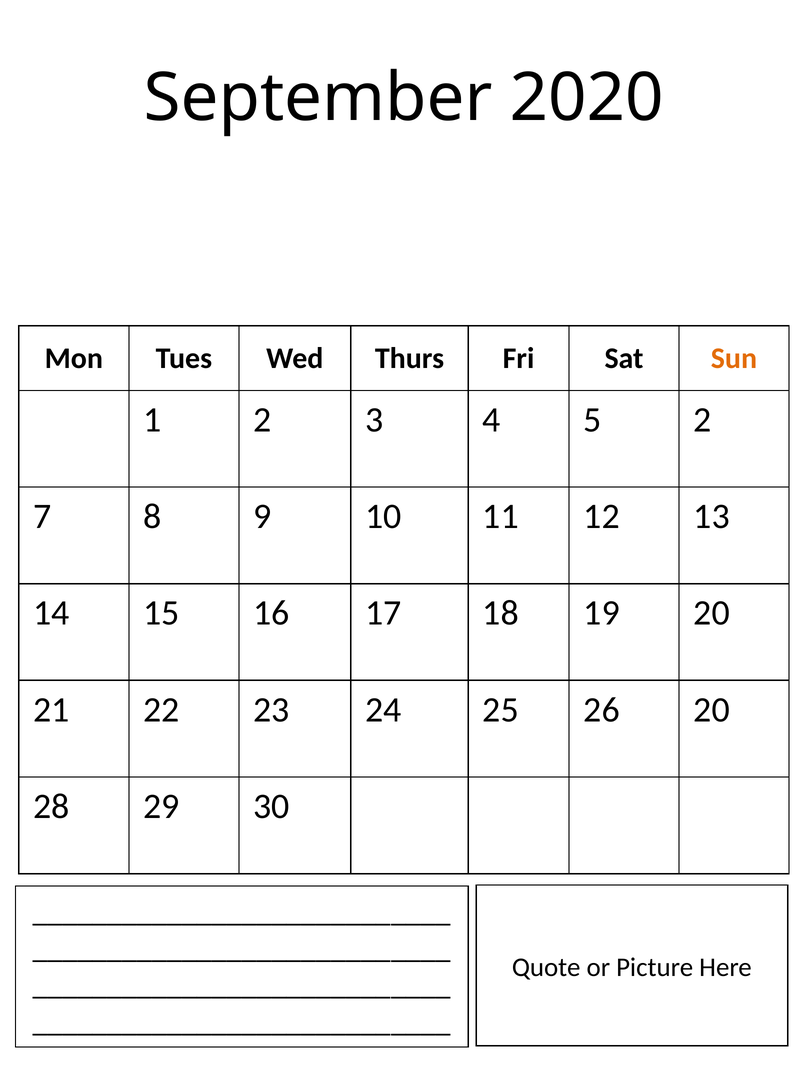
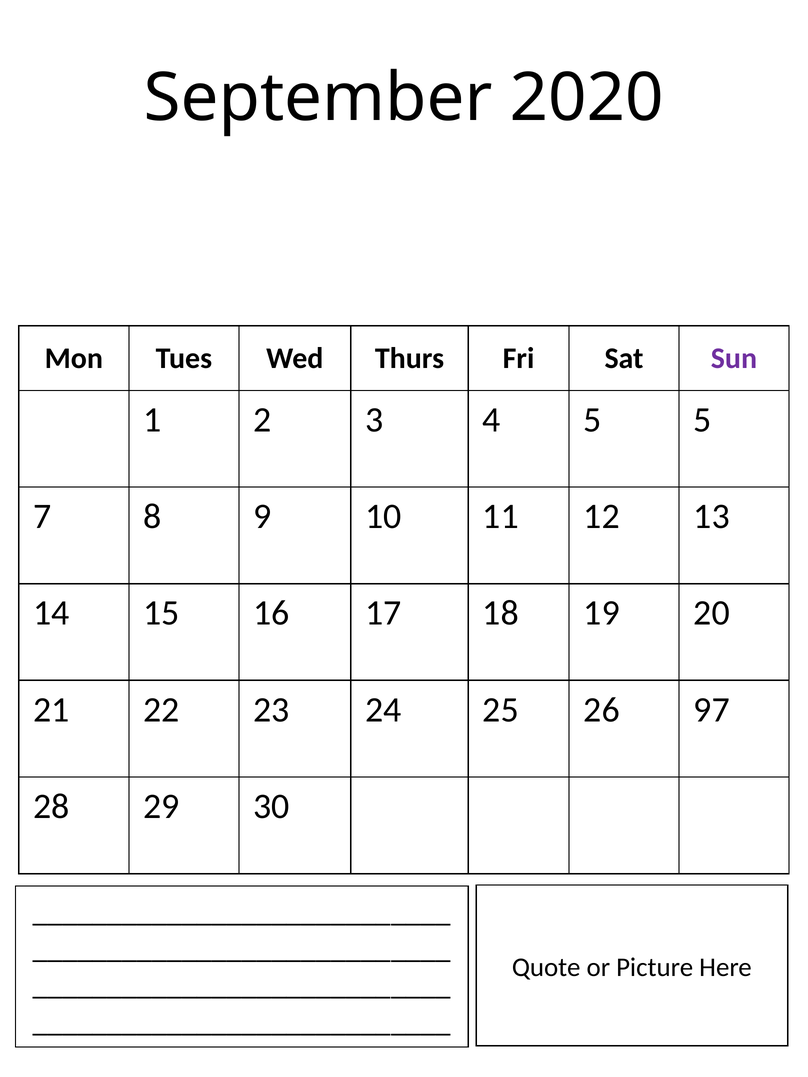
Sun colour: orange -> purple (734, 359)
5 2: 2 -> 5 (702, 420)
26 20: 20 -> 97 (712, 710)
